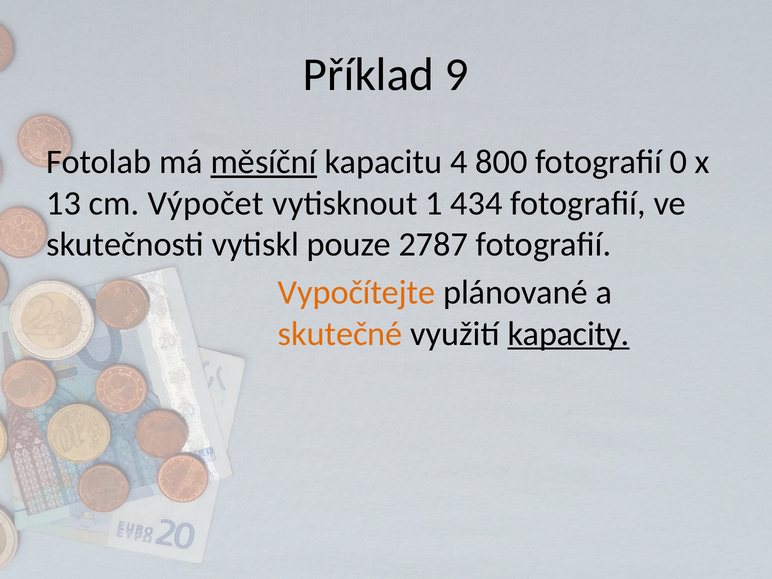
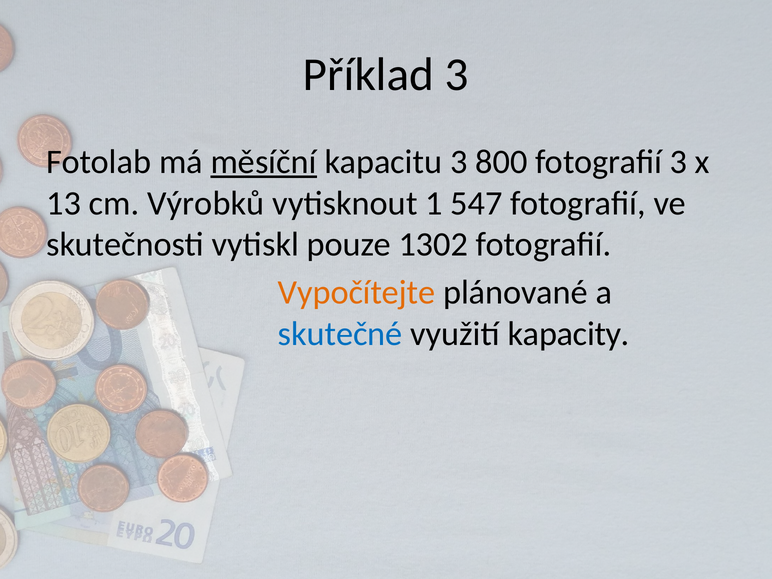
Příklad 9: 9 -> 3 (457, 75)
kapacitu 4: 4 -> 3 (459, 162)
fotografií 0: 0 -> 3 (678, 162)
Výpočet: Výpočet -> Výrobků (206, 203)
434: 434 -> 547 (476, 203)
2787: 2787 -> 1302 (433, 244)
skutečné colour: orange -> blue (340, 334)
kapacity underline: present -> none (569, 334)
